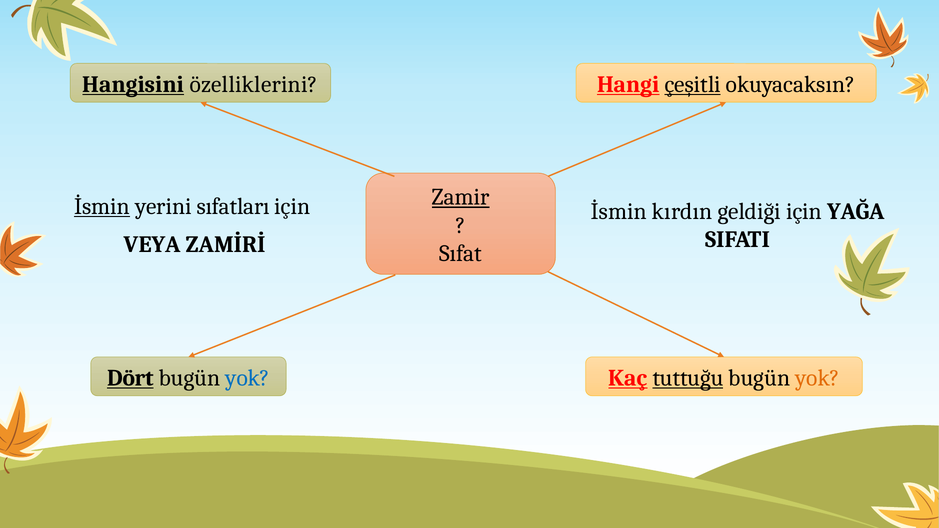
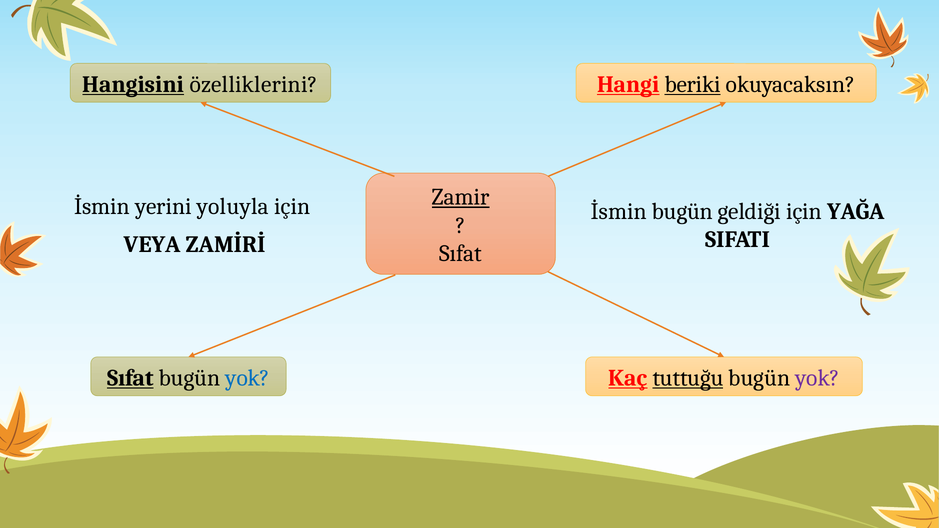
çeşitli: çeşitli -> beriki (693, 84)
İsmin underline: present -> none (102, 207)
sıfatları: sıfatları -> yoluyla (233, 207)
İsmin kırdın: kırdın -> bugün (682, 211)
Dört: Dört -> Sıfat (130, 378)
yok colour: orange -> purple (818, 378)
